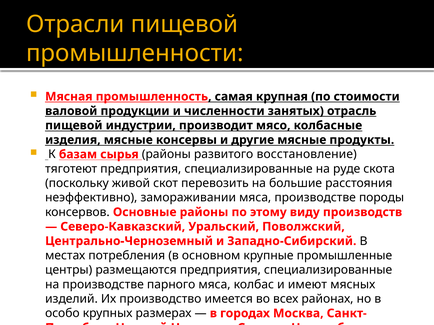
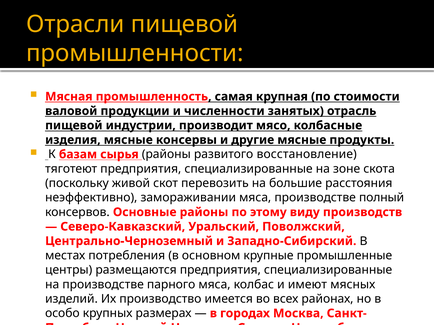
руде: руде -> зоне (347, 169)
породы: породы -> полный (382, 198)
